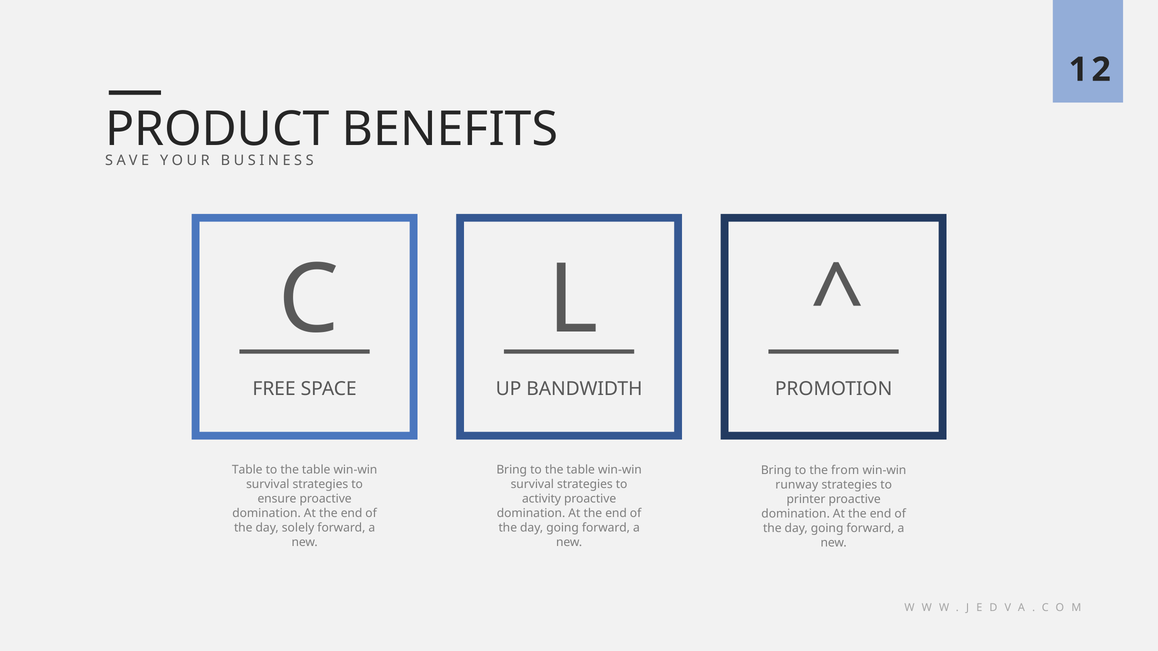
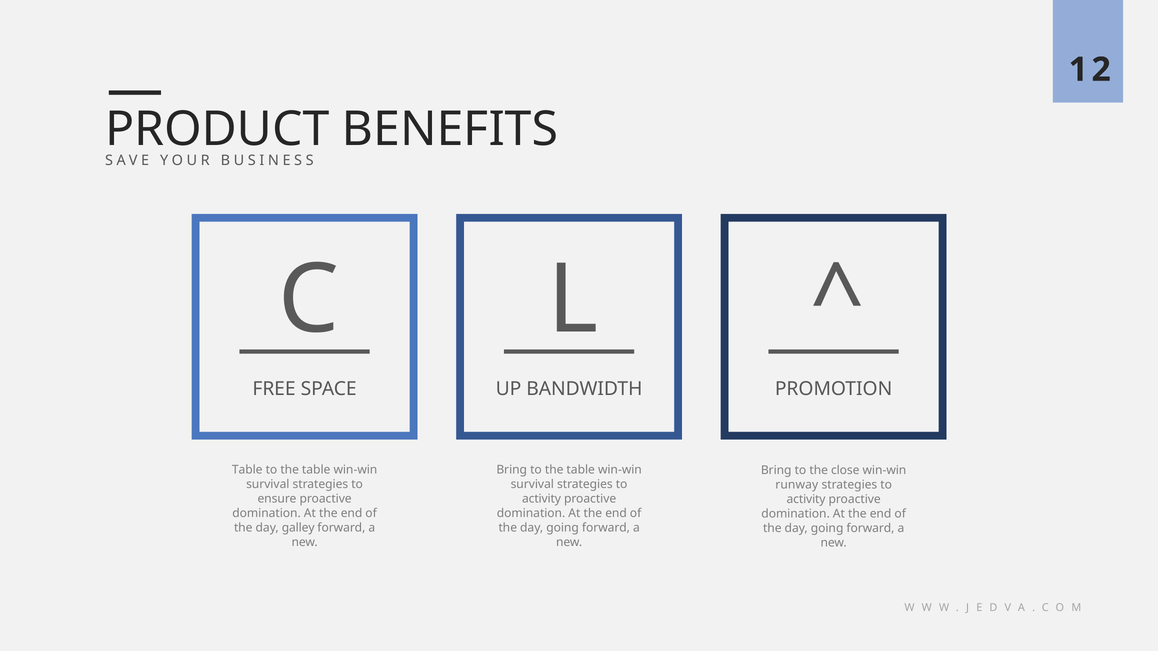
from: from -> close (845, 471)
printer: printer -> activity (806, 500)
solely: solely -> galley (298, 528)
